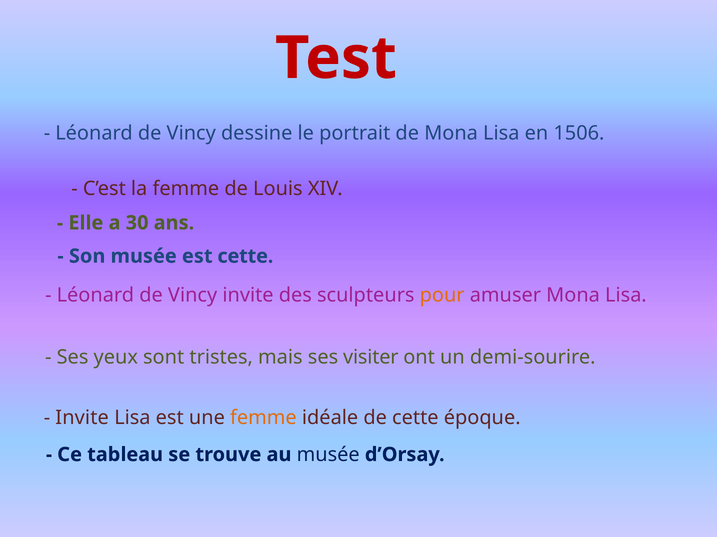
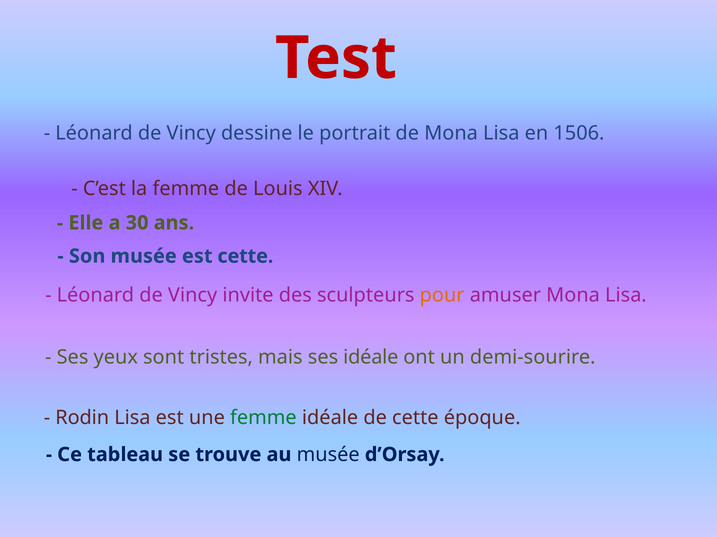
ses visiter: visiter -> idéale (371, 357)
Invite: Invite -> Rodin (82, 418)
femme colour: orange -> green (263, 418)
